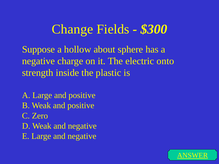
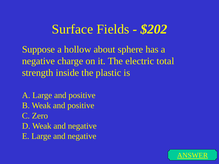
Change: Change -> Surface (72, 29)
$300: $300 -> $202 (154, 29)
onto: onto -> total (165, 61)
